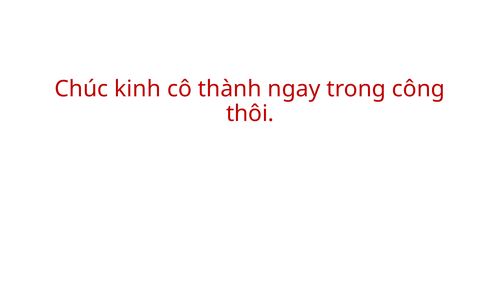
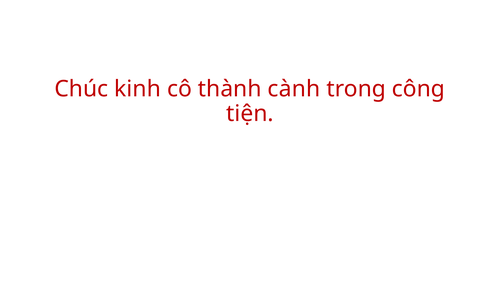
ngay: ngay -> cành (294, 89)
thôi: thôi -> tiện (250, 114)
